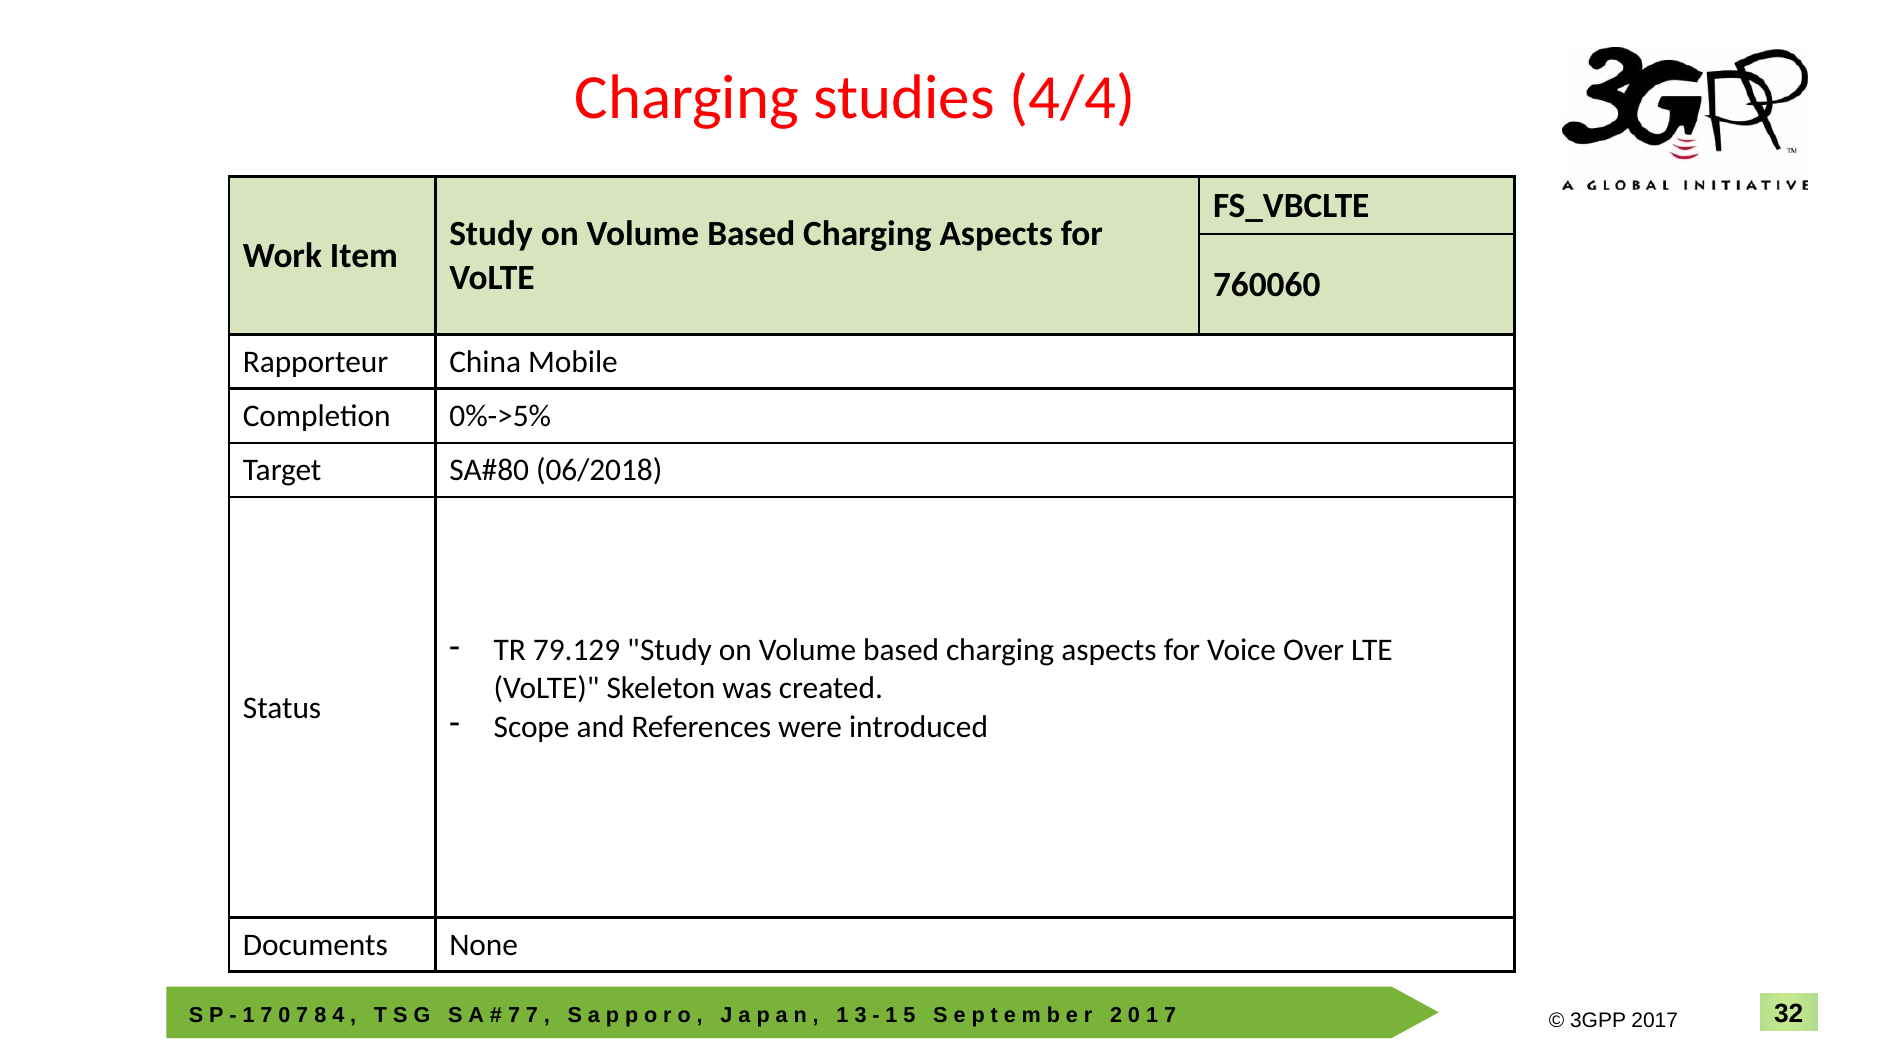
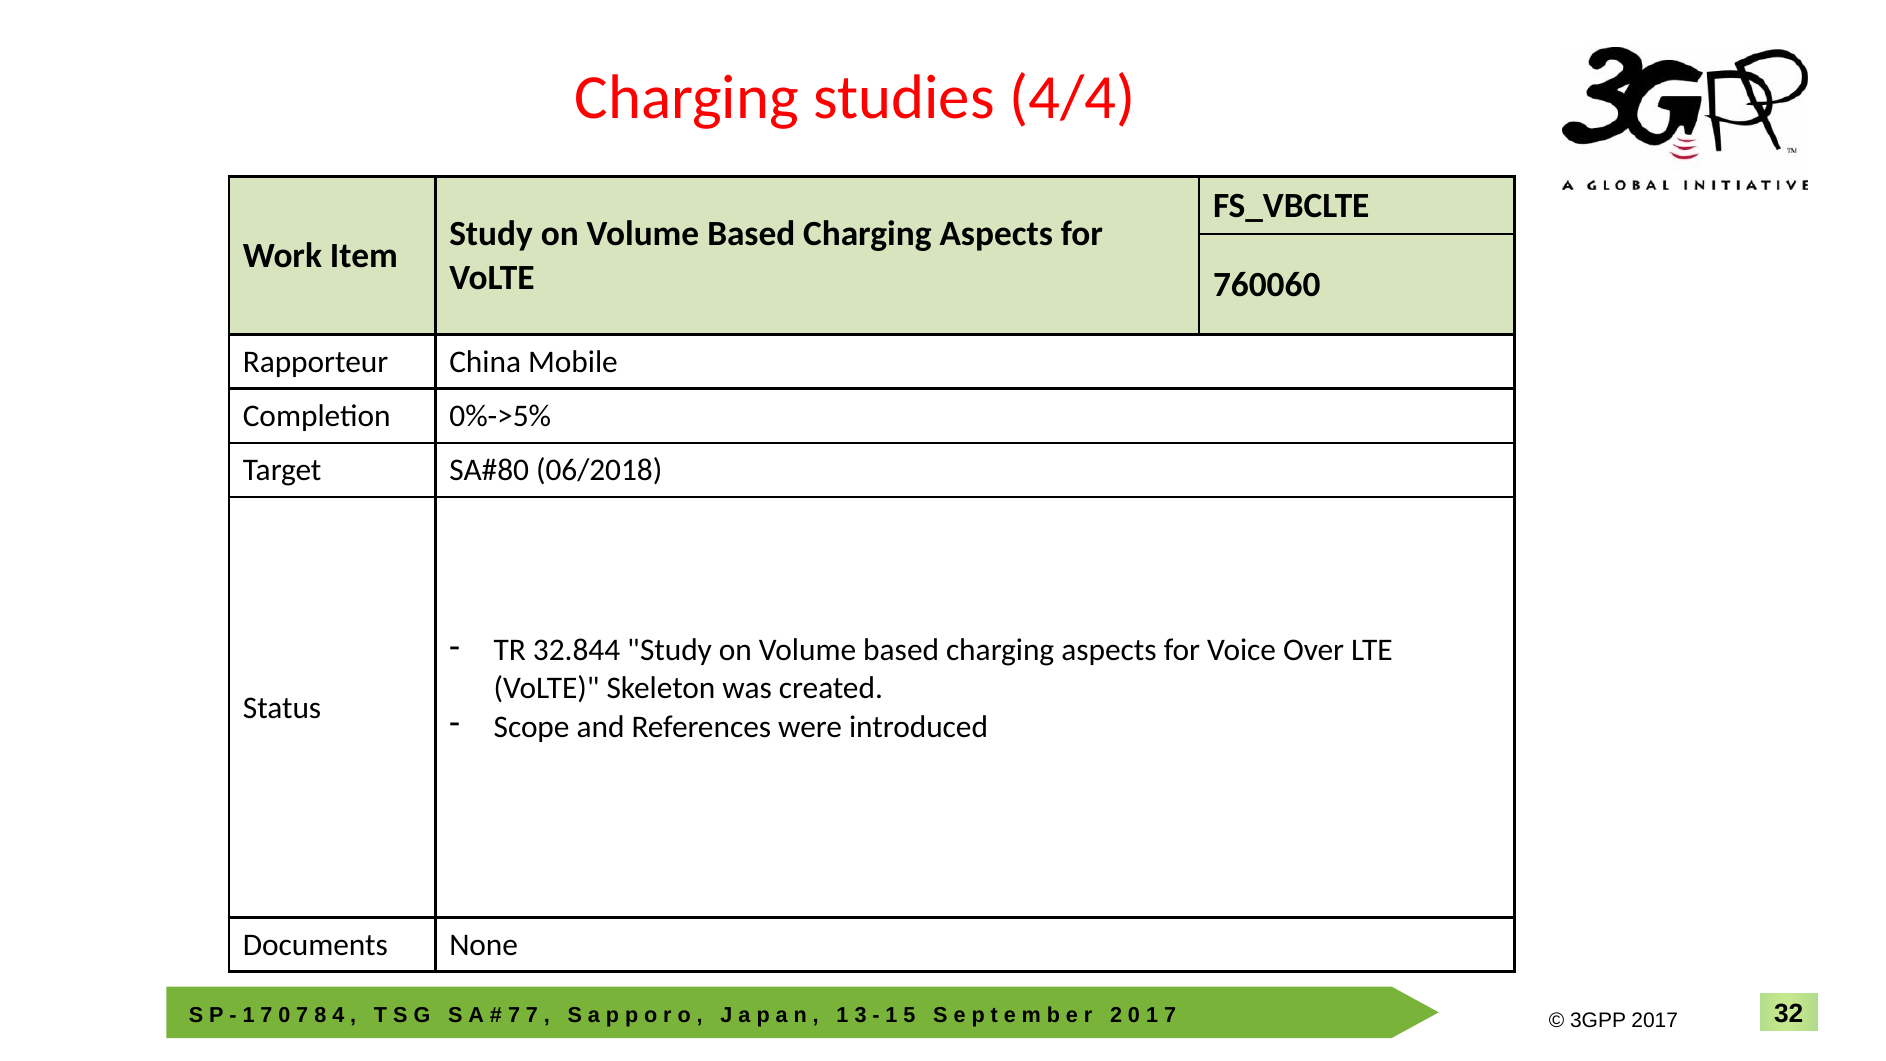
79.129: 79.129 -> 32.844 (577, 650)
